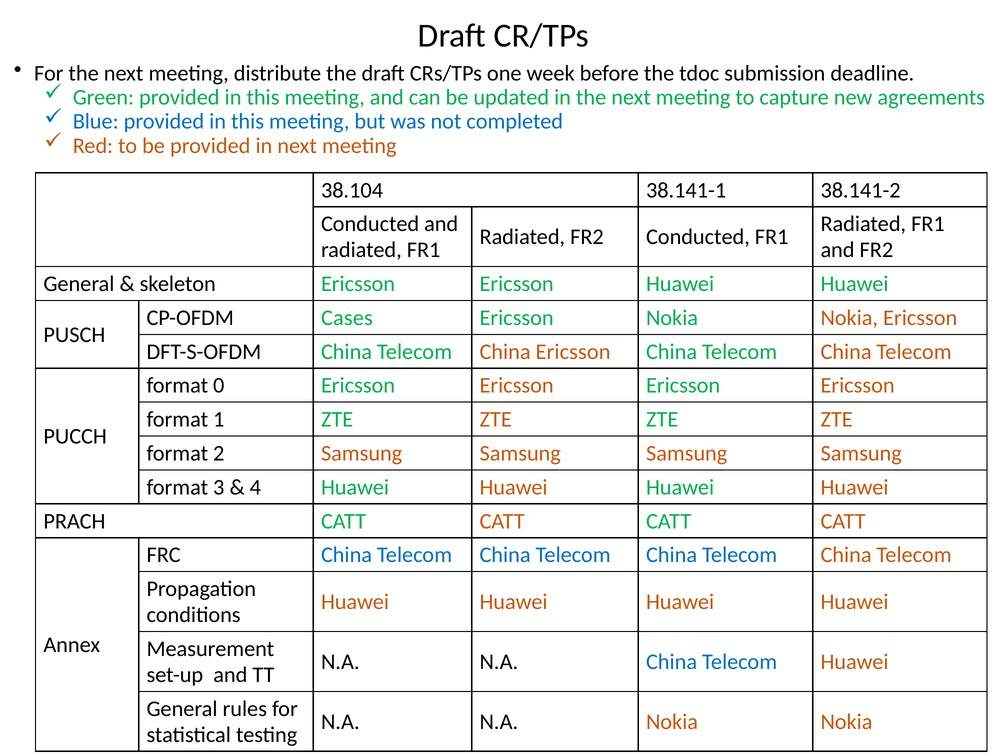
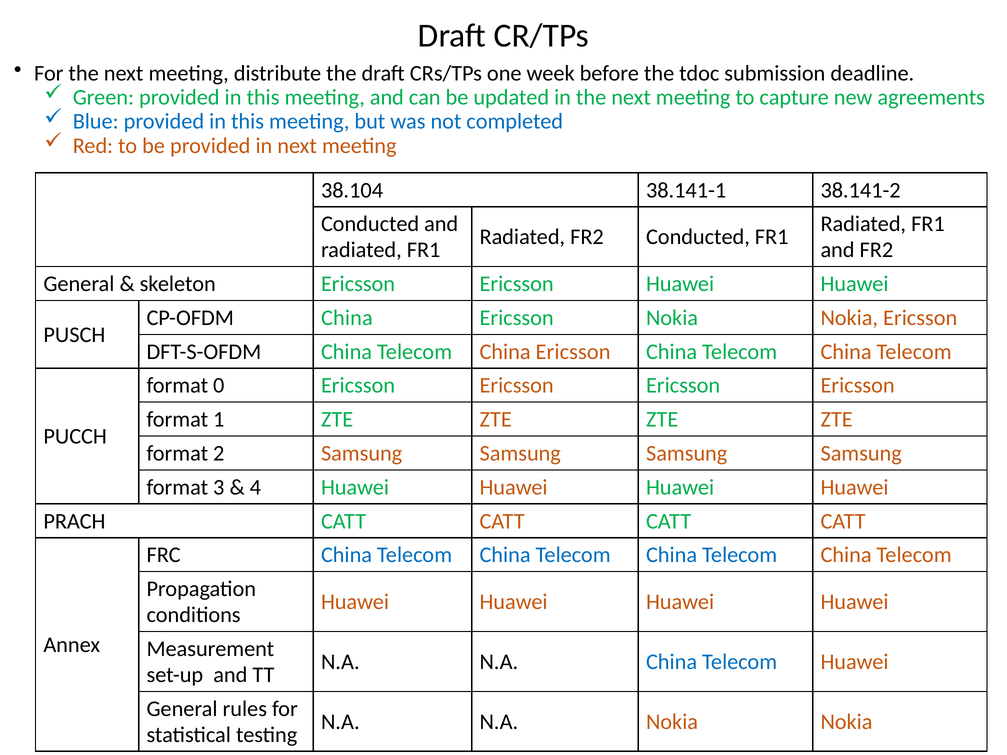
CP-OFDM Cases: Cases -> China (347, 318)
